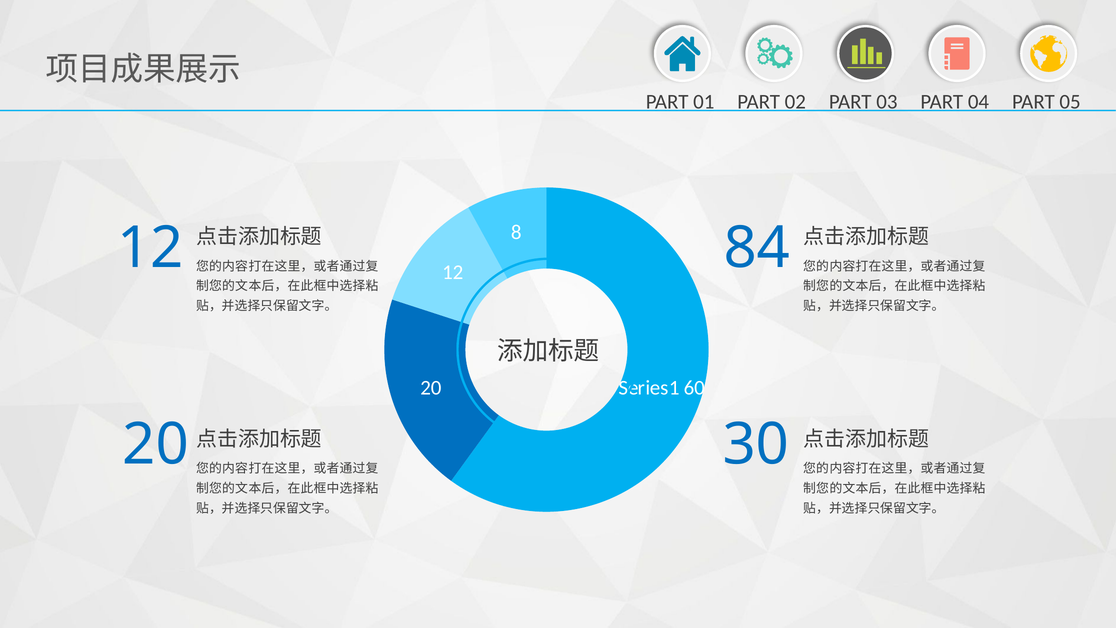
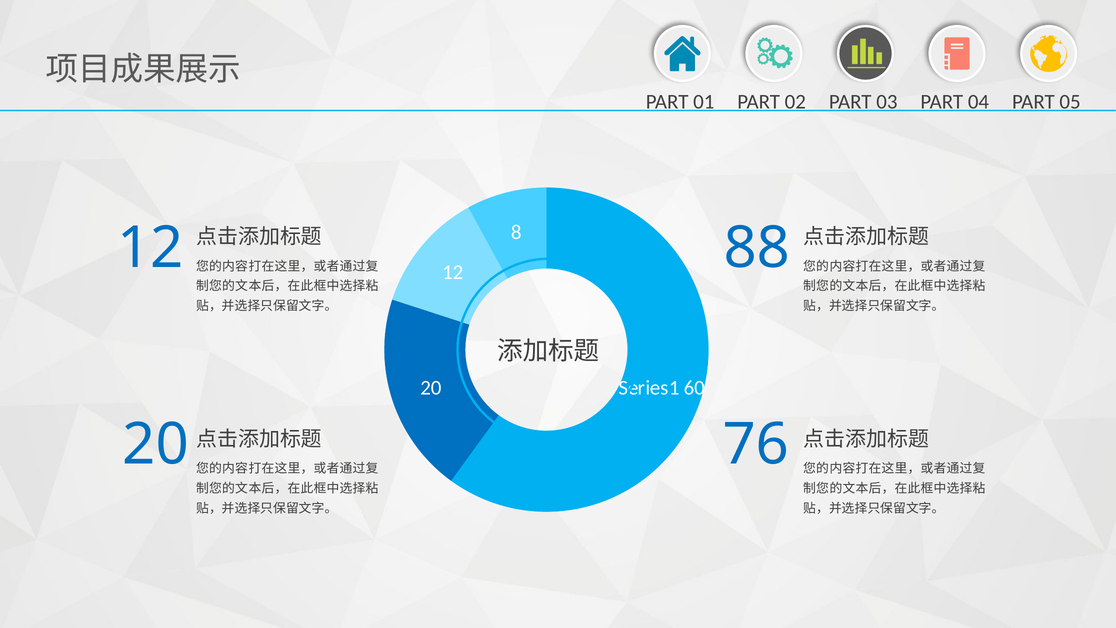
84: 84 -> 88 (757, 248)
30: 30 -> 76 (756, 444)
